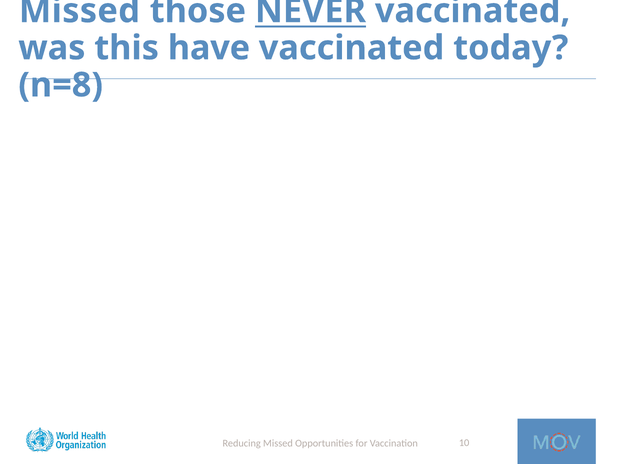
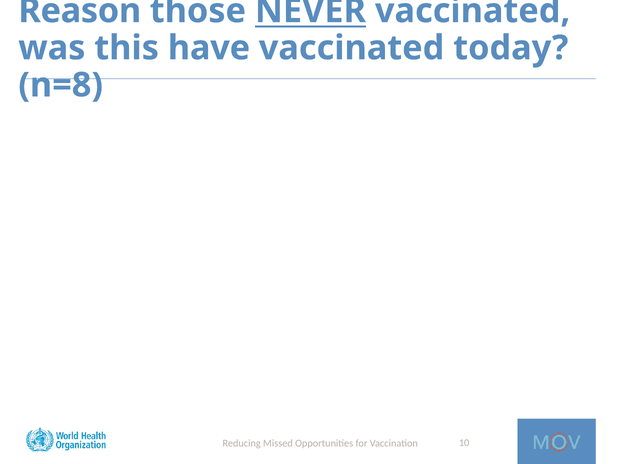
Missed: Missed -> Reason (80, 11)
